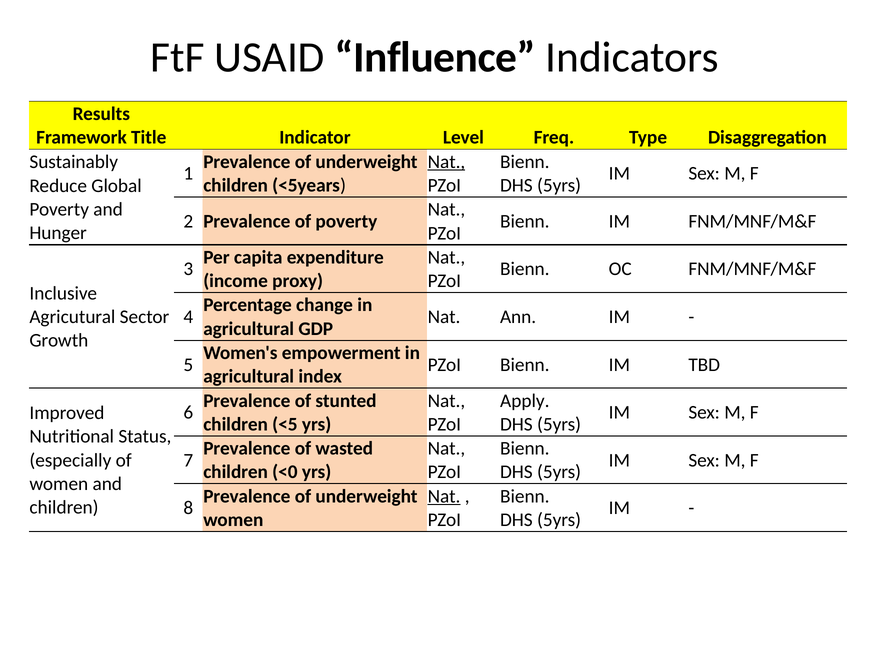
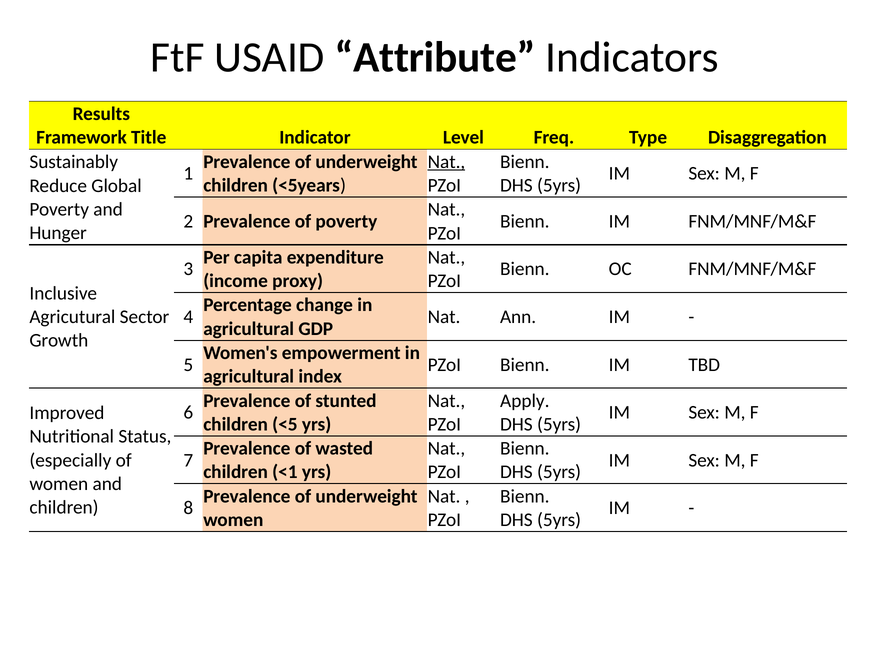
Influence: Influence -> Attribute (435, 57)
<0: <0 -> <1 (285, 472)
Nat underline: present -> none (444, 496)
